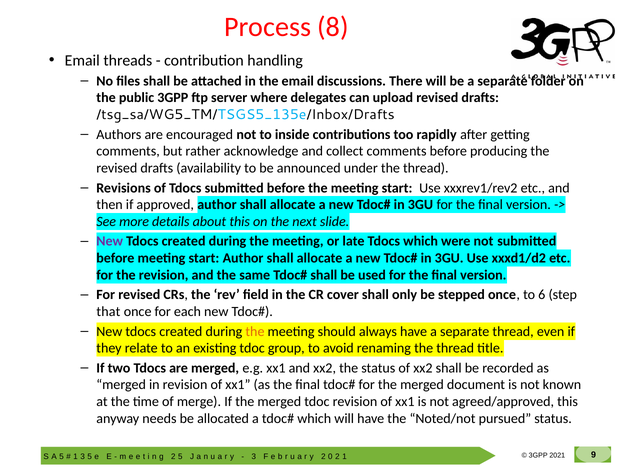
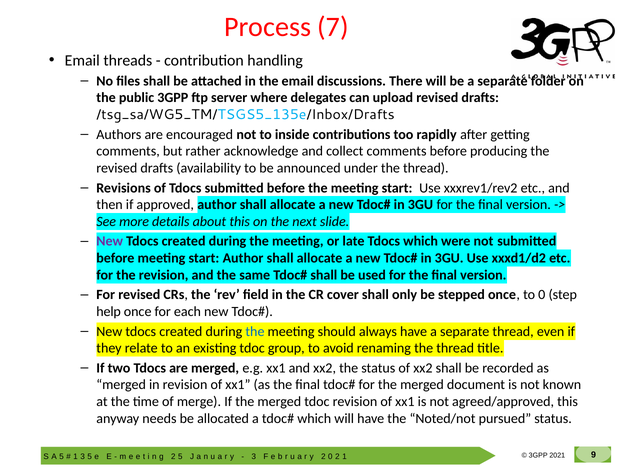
8: 8 -> 7 (333, 27)
to 6: 6 -> 0 (542, 295)
that: that -> help (109, 312)
the colour: orange -> blue (255, 331)
